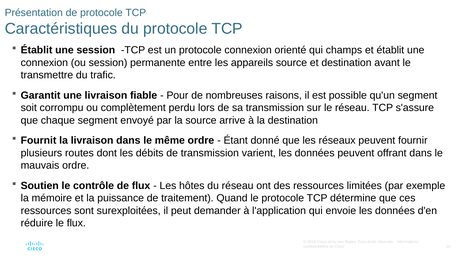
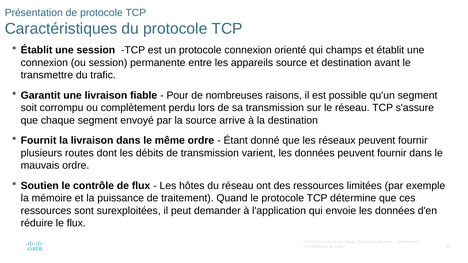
données peuvent offrant: offrant -> fournir (392, 153)
